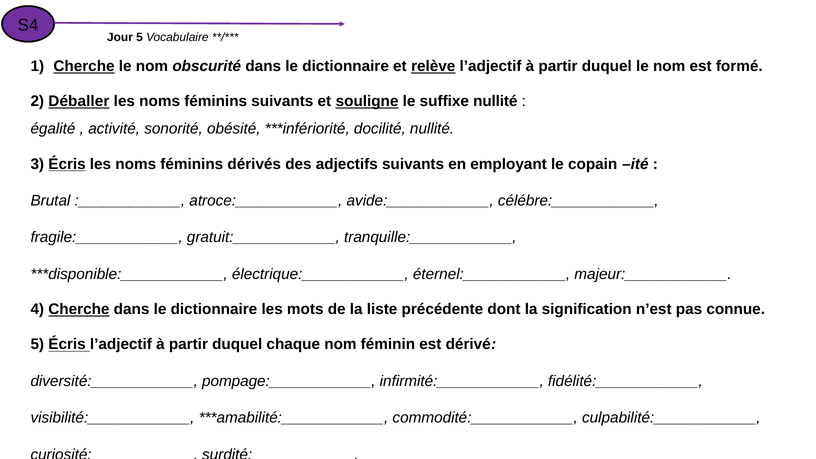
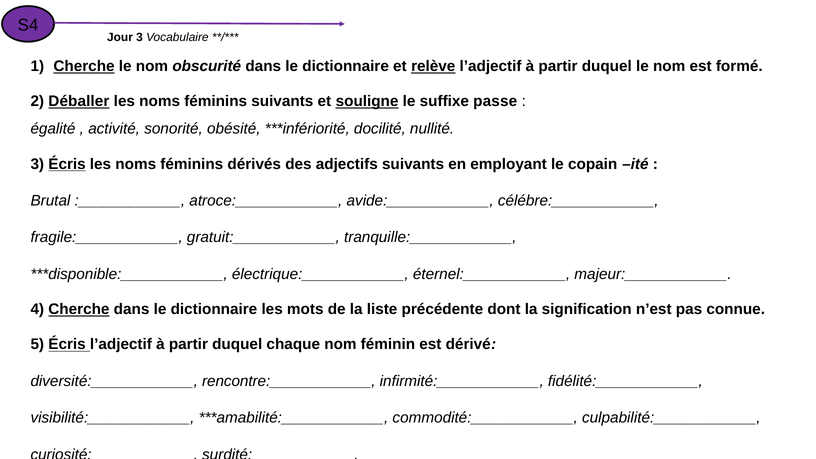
Jour 5: 5 -> 3 (140, 37)
suffixe nullité: nullité -> passe (495, 101)
pompage:____________: pompage:____________ -> rencontre:____________ (289, 381)
